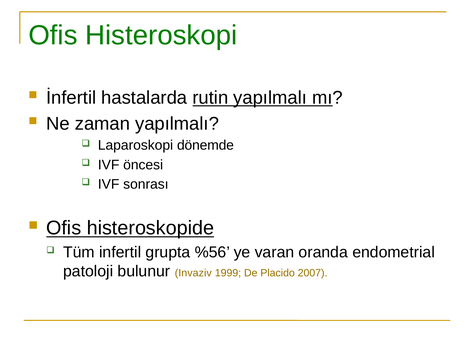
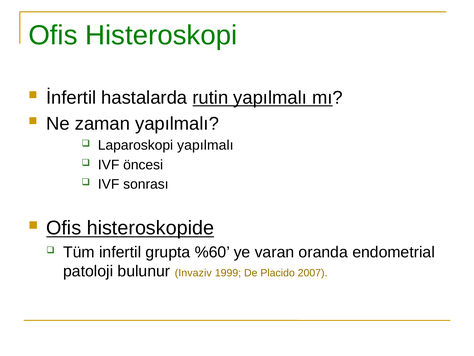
Laparoskopi dönemde: dönemde -> yapılmalı (205, 145)
%56: %56 -> %60 (212, 252)
